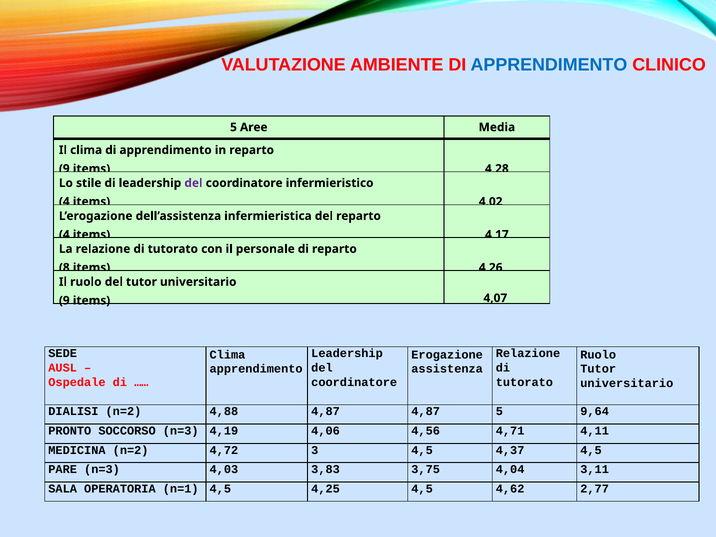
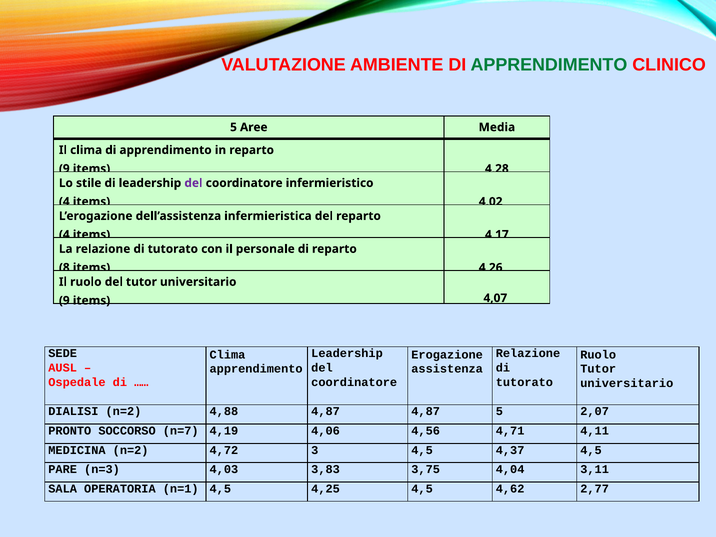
APPRENDIMENTO colour: blue -> green (549, 65)
9,64: 9,64 -> 2,07 (595, 411)
SOCCORSO n=3: n=3 -> n=7 (181, 431)
